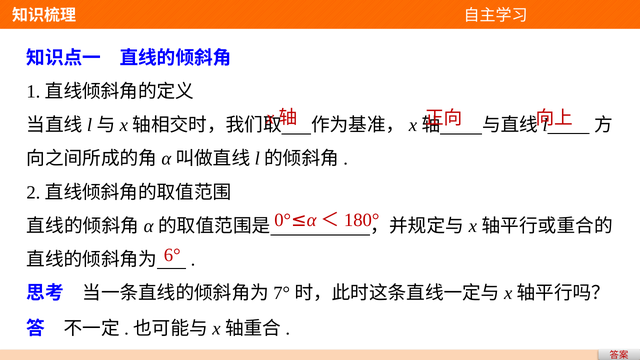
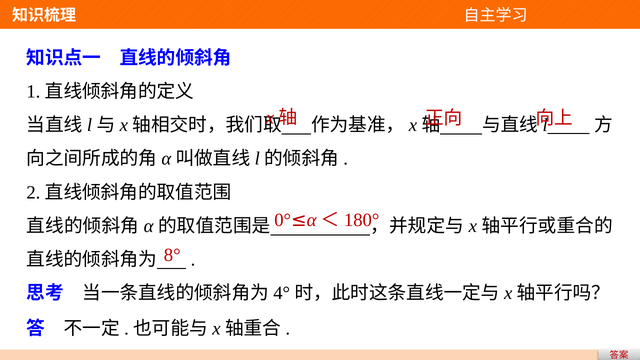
6°: 6° -> 8° (172, 255)
7°: 7° -> 4° (282, 293)
